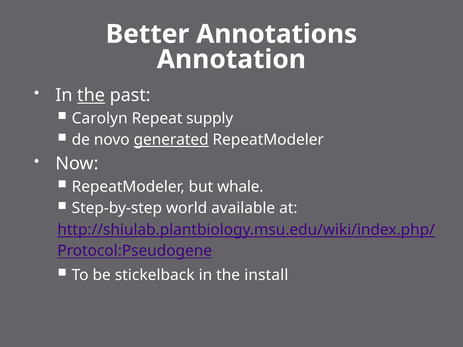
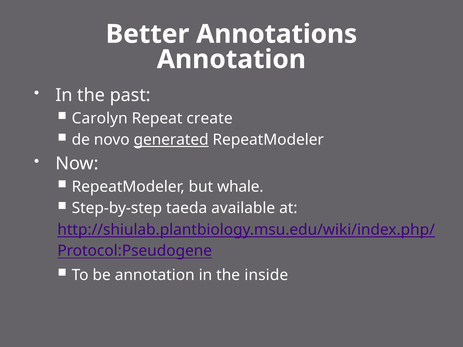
the underline: present -> none (91, 95)
supply: supply -> create (210, 118)
world: world -> taeda (187, 208)
be stickelback: stickelback -> annotation (155, 275)
install: install -> inside (266, 275)
